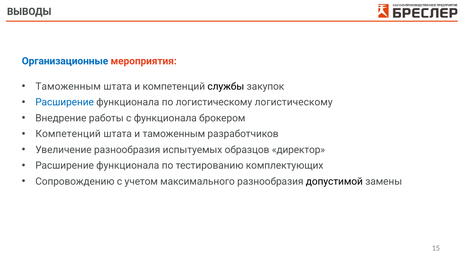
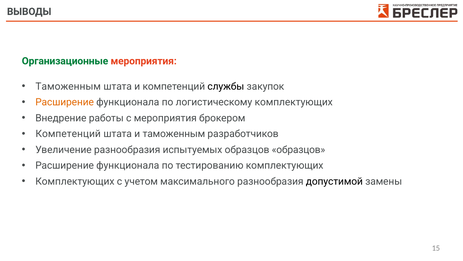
Организационные colour: blue -> green (65, 61)
Расширение colour: blue -> orange (65, 102)
логистическому логистическому: логистическому -> комплектующих (294, 102)
с функционала: функционала -> мероприятия (165, 118)
образцов директор: директор -> образцов (298, 150)
Сопровождению: Сопровождению -> Комплектующих (75, 181)
